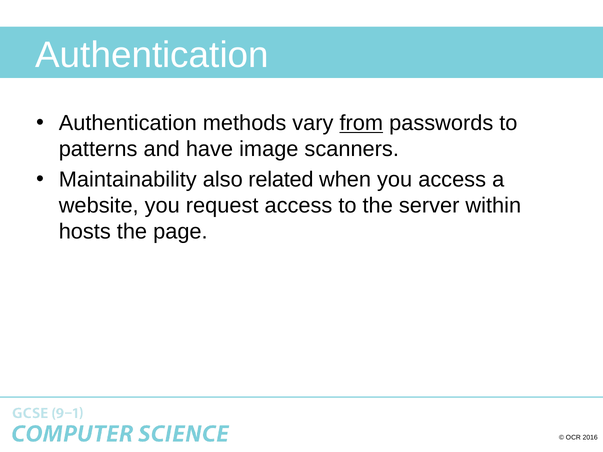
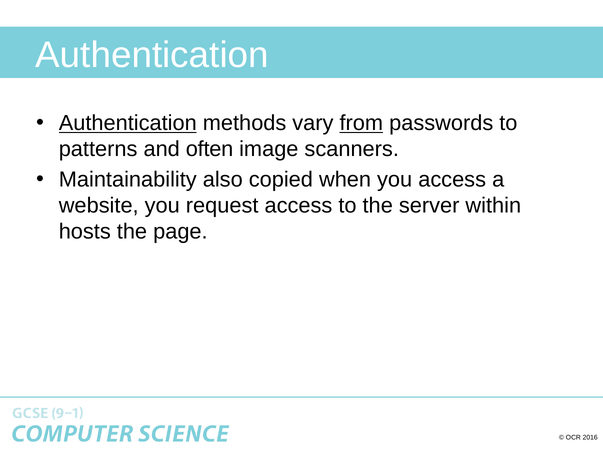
Authentication underline: none -> present (128, 123)
have: have -> often (210, 149)
related: related -> copied (281, 180)
